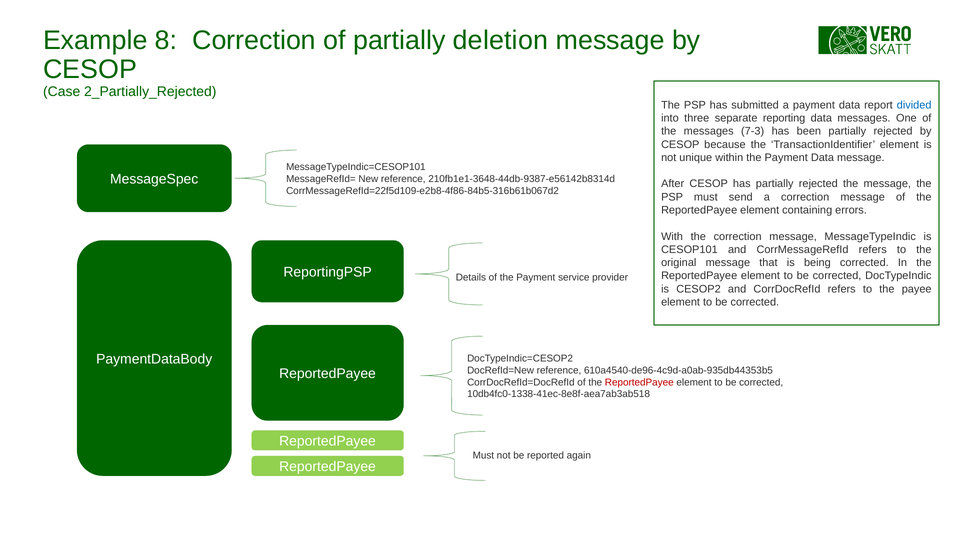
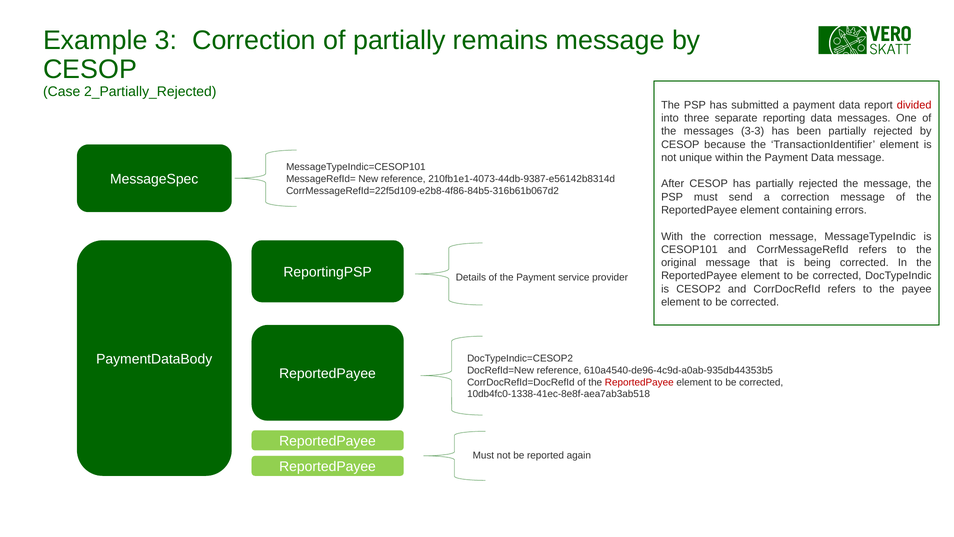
8: 8 -> 3 (166, 41)
deletion: deletion -> remains (501, 41)
divided colour: blue -> red (914, 105)
7-3: 7-3 -> 3-3 (753, 131)
210fb1e1-3648-44db-9387-e56142b8314d: 210fb1e1-3648-44db-9387-e56142b8314d -> 210fb1e1-4073-44db-9387-e56142b8314d (522, 179)
